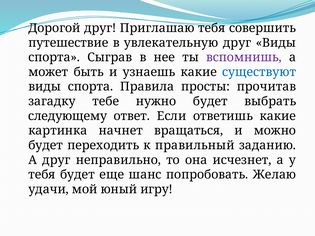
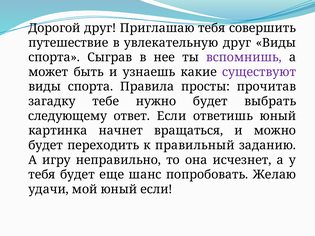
существуют colour: blue -> purple (259, 72)
ответишь какие: какие -> юный (278, 116)
А друг: друг -> игру (56, 160)
юный игру: игру -> если (156, 189)
